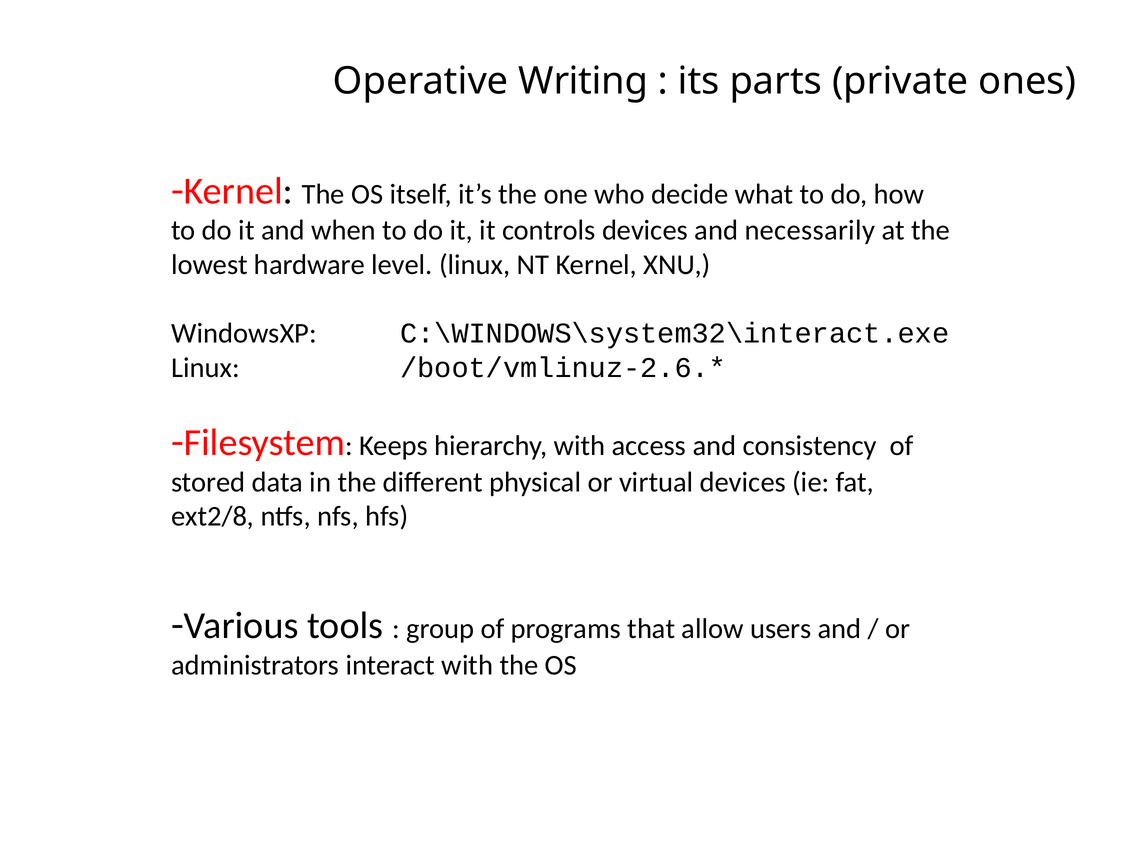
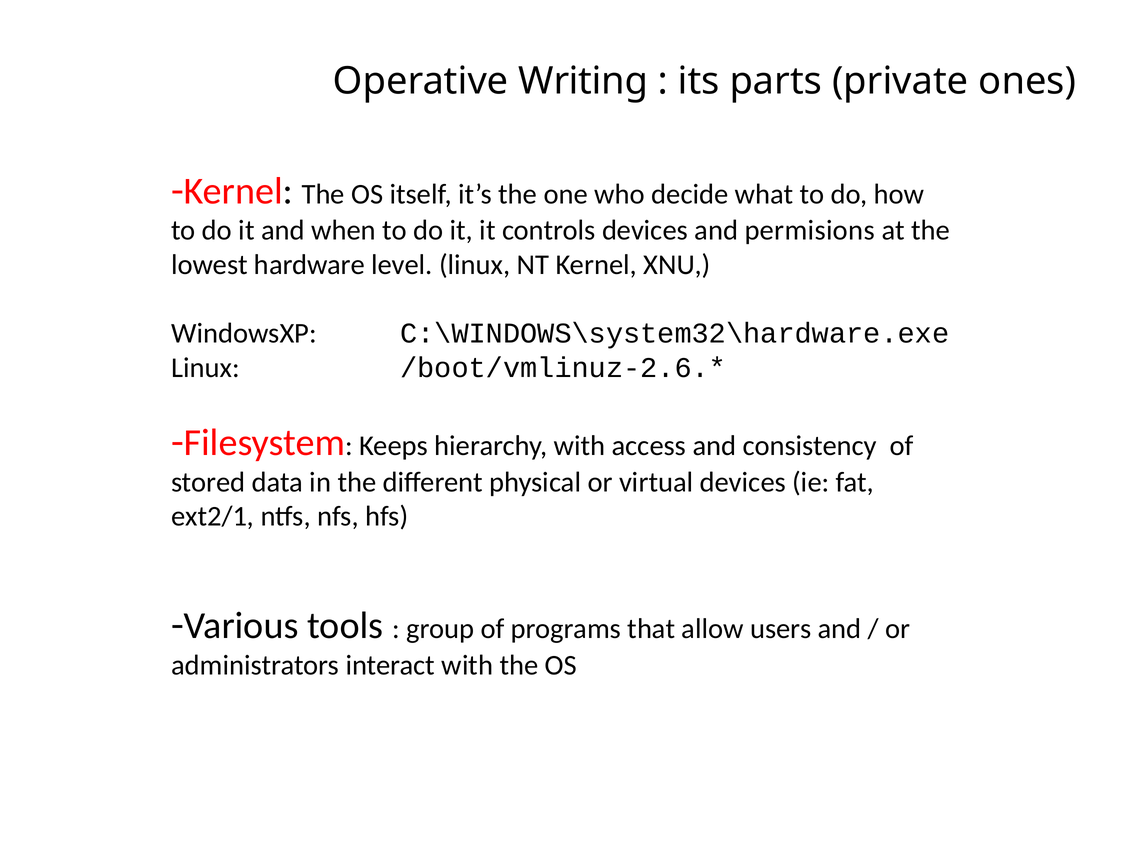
necessarily: necessarily -> permisions (810, 230)
C:\WINDOWS\system32\interact.exe: C:\WINDOWS\system32\interact.exe -> C:\WINDOWS\system32\hardware.exe (675, 333)
ext2/8: ext2/8 -> ext2/1 (213, 516)
